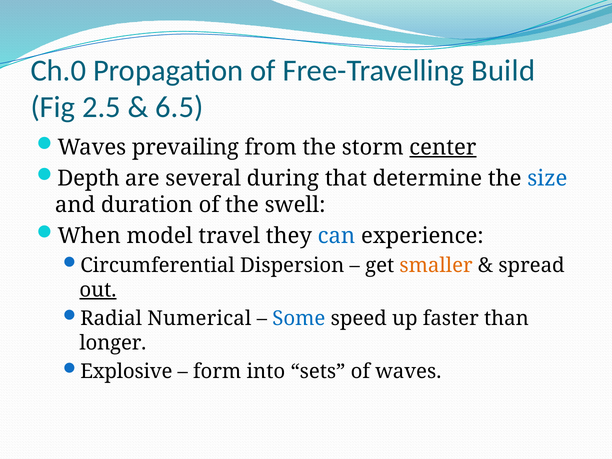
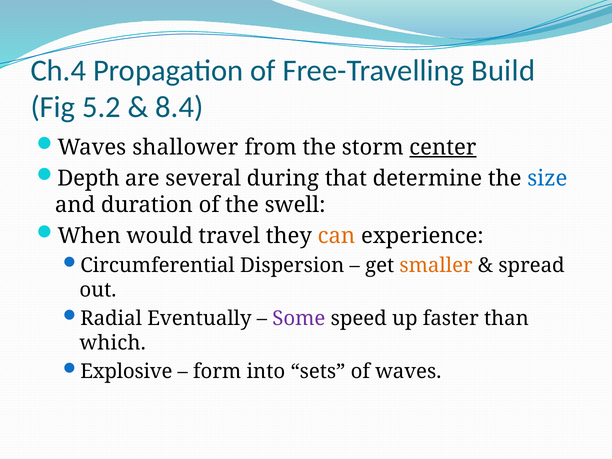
Ch.0: Ch.0 -> Ch.4 (58, 71)
2.5: 2.5 -> 5.2 (101, 107)
6.5: 6.5 -> 8.4 (179, 107)
prevailing: prevailing -> shallower (185, 147)
model: model -> would (160, 236)
can colour: blue -> orange (336, 236)
out underline: present -> none (98, 290)
Numerical: Numerical -> Eventually (199, 318)
Some colour: blue -> purple (299, 318)
longer: longer -> which (113, 343)
